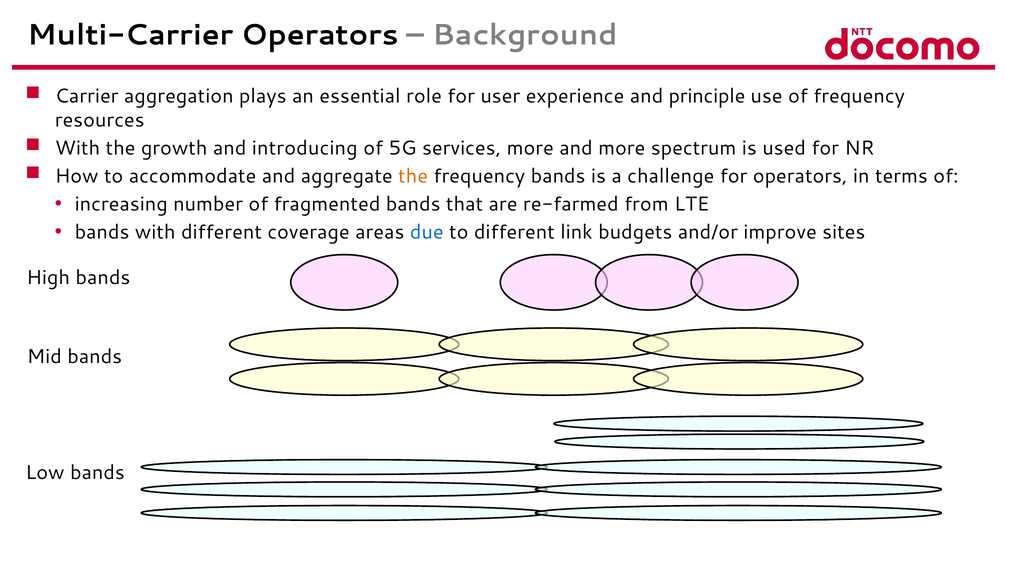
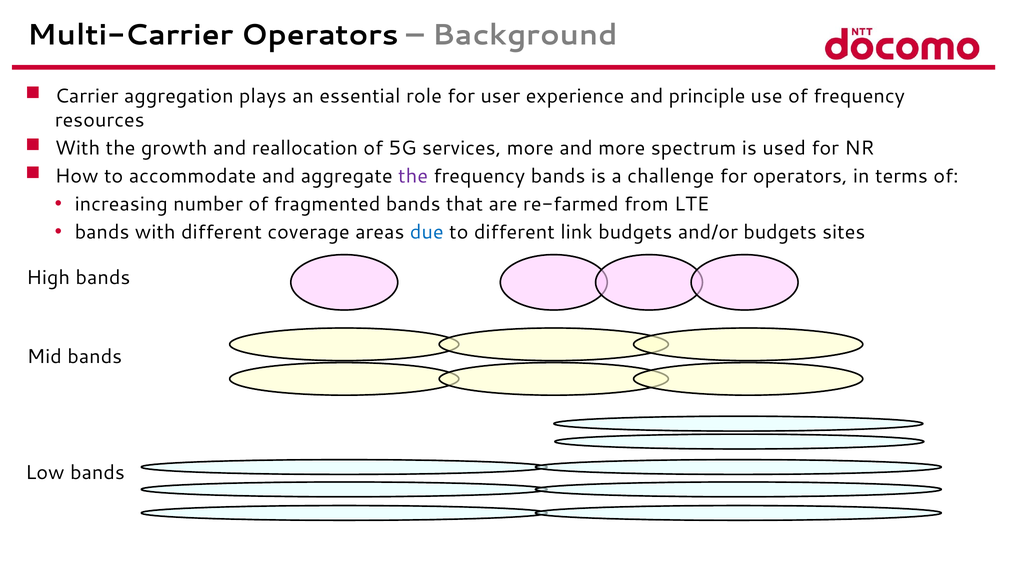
introducing: introducing -> reallocation (305, 148)
the colour: orange -> purple (413, 176)
and/or improve: improve -> budgets (780, 232)
